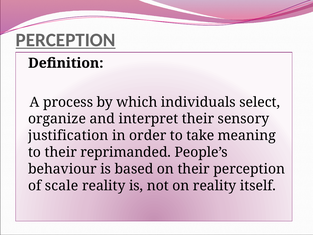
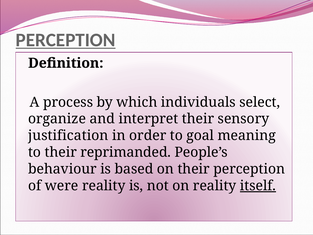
take: take -> goal (200, 135)
scale: scale -> were (62, 186)
itself underline: none -> present (258, 186)
